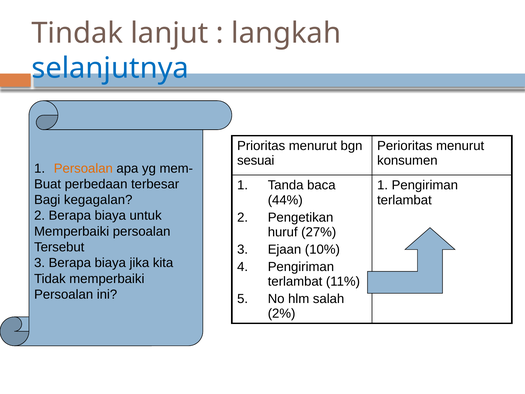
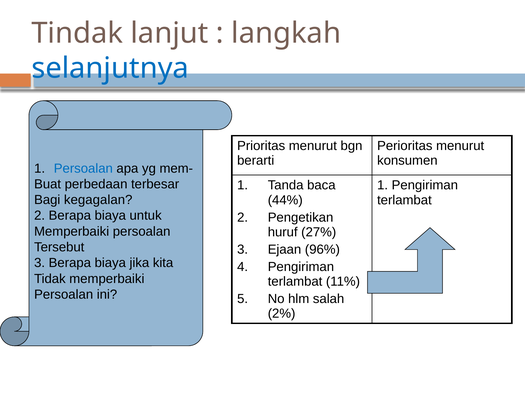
sesuai: sesuai -> berarti (256, 161)
Persoalan colour: orange -> blue (83, 168)
10%: 10% -> 96% (322, 249)
